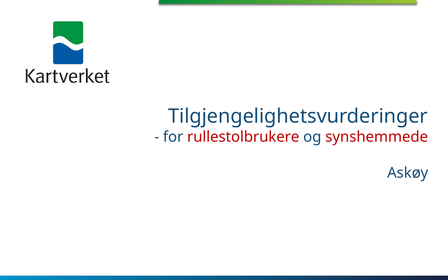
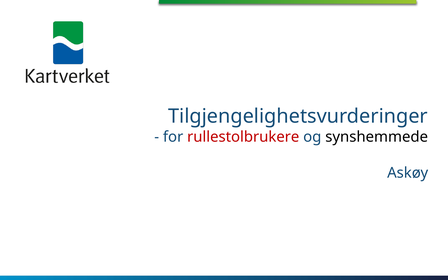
synshemmede colour: red -> black (377, 137)
